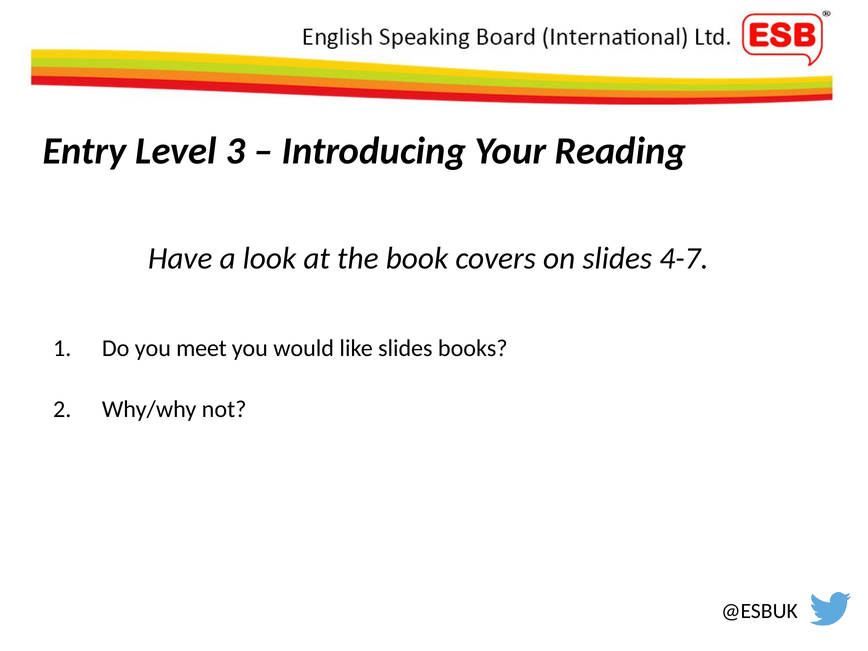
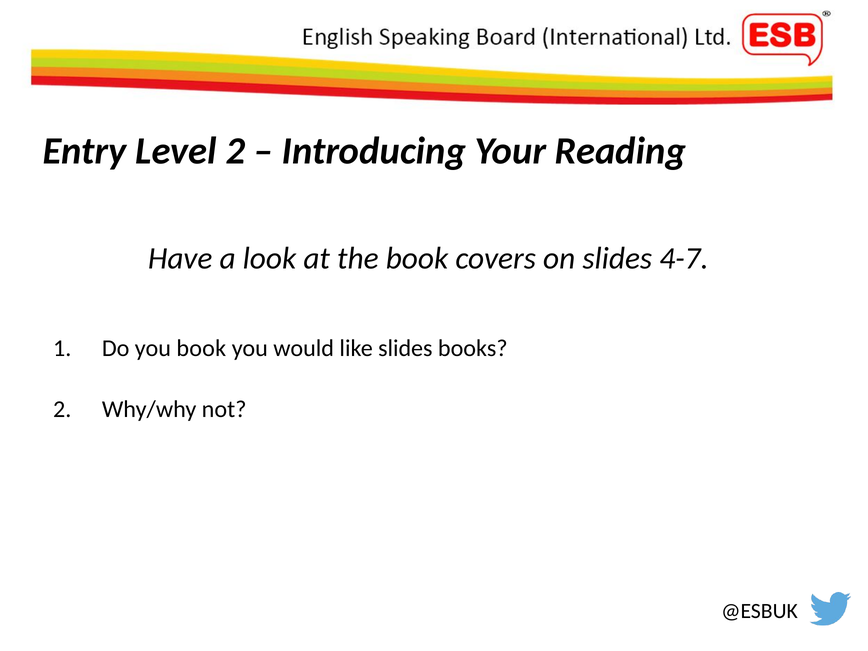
Level 3: 3 -> 2 (235, 151)
you meet: meet -> book (201, 348)
